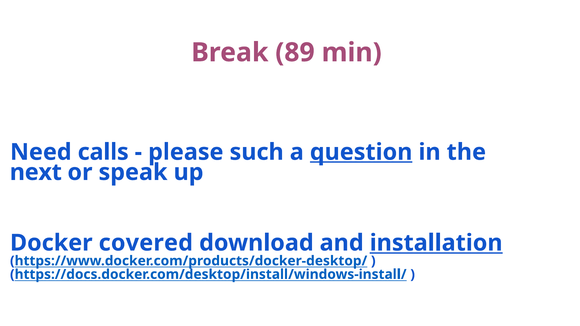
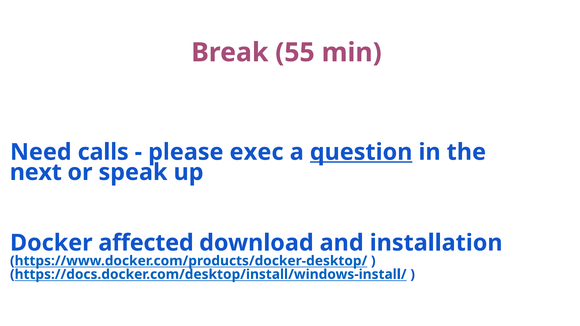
89: 89 -> 55 (295, 53)
such: such -> exec (257, 152)
covered: covered -> affected (146, 243)
installation underline: present -> none (436, 243)
